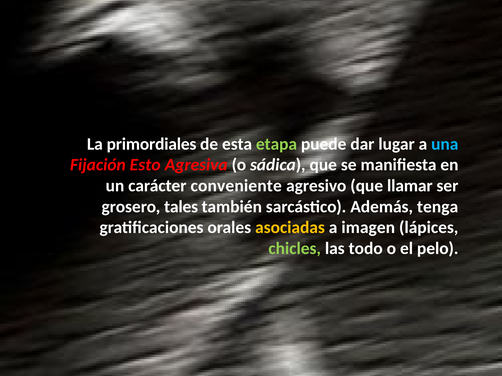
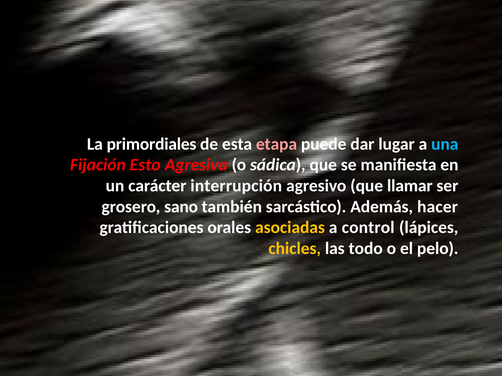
etapa colour: light green -> pink (276, 144)
conveniente: conveniente -> interrupción (236, 186)
tales: tales -> sano (181, 207)
tenga: tenga -> hacer (438, 207)
imagen: imagen -> control (368, 228)
chicles colour: light green -> yellow (295, 249)
